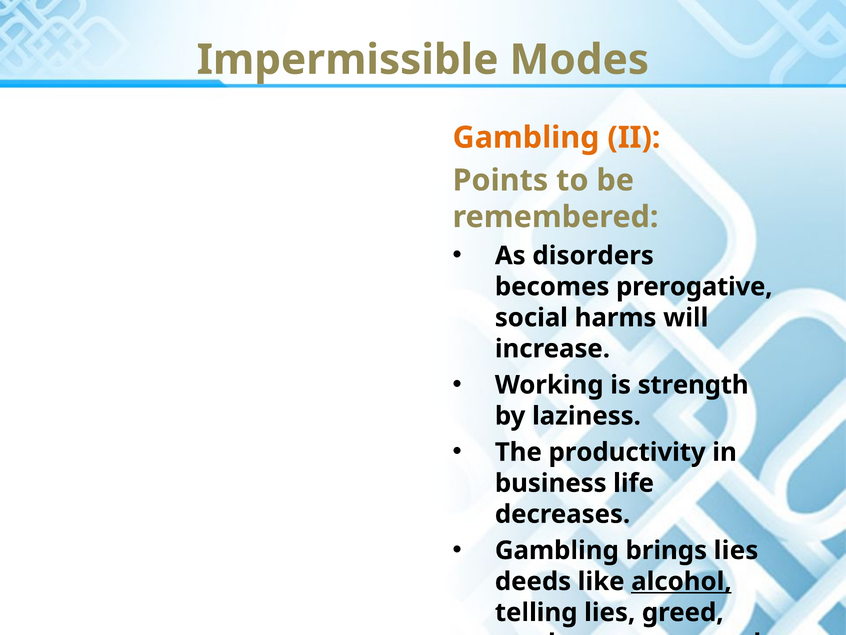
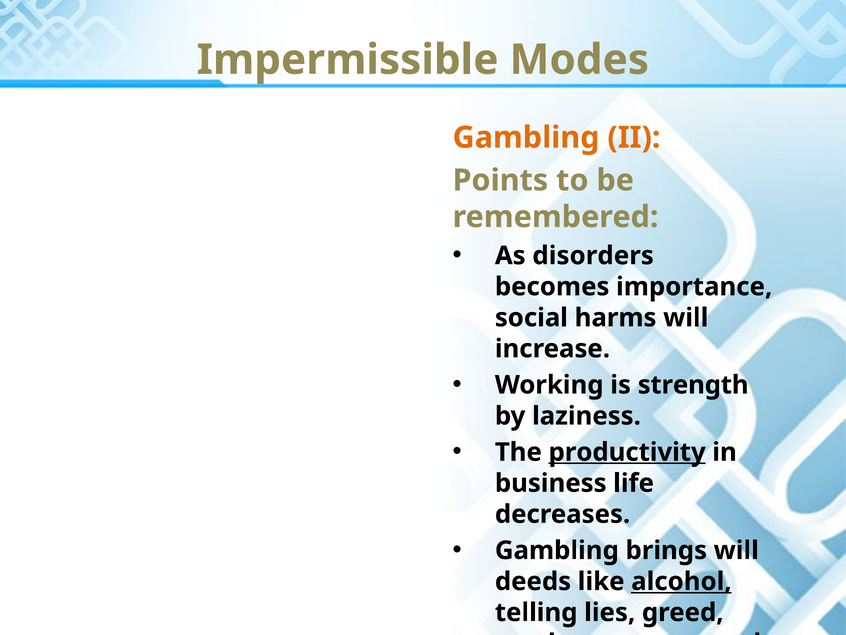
prerogative: prerogative -> importance (694, 287)
productivity underline: none -> present (627, 452)
brings lies: lies -> will (736, 550)
